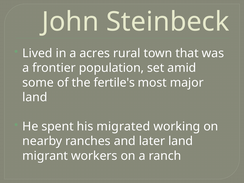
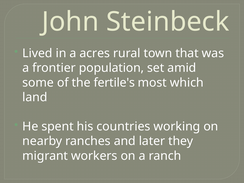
major: major -> which (187, 83)
migrated: migrated -> countries (123, 127)
later land: land -> they (181, 141)
